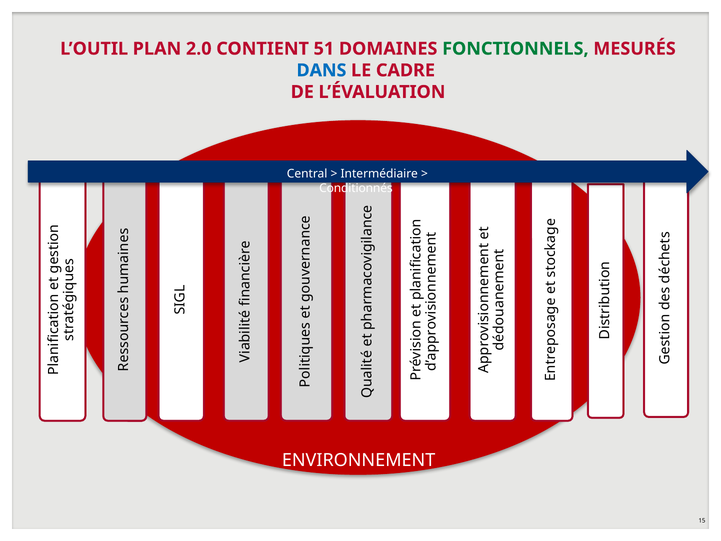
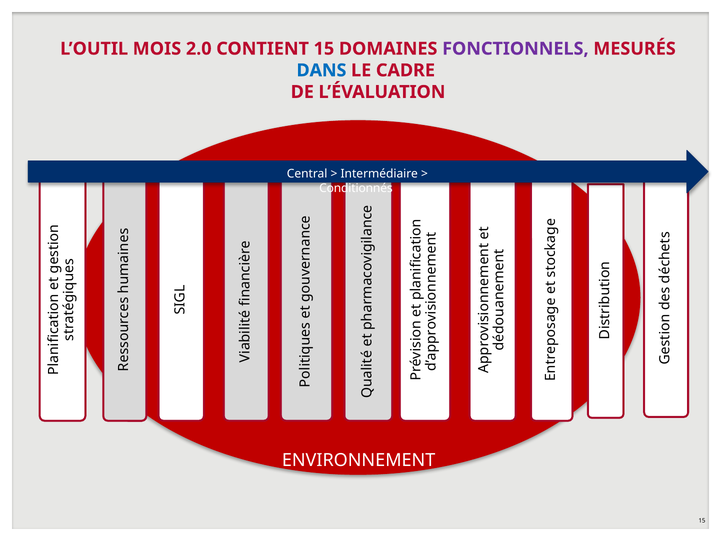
PLAN: PLAN -> MOIS (157, 49)
CONTIENT 51: 51 -> 15 (324, 49)
FONCTIONNELS colour: green -> purple (515, 49)
